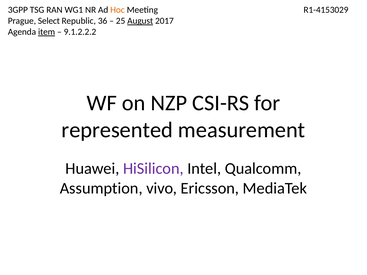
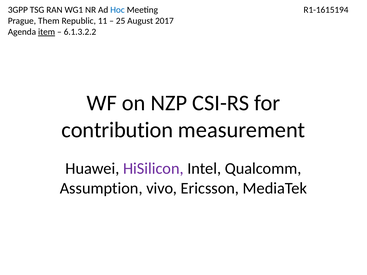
Hoc colour: orange -> blue (117, 10)
R1-4153029: R1-4153029 -> R1-1615194 (326, 10)
Select: Select -> Them (49, 21)
36: 36 -> 11 (103, 21)
August underline: present -> none (140, 21)
9.1.2.2.2: 9.1.2.2.2 -> 6.1.3.2.2 (80, 32)
represented: represented -> contribution (117, 130)
